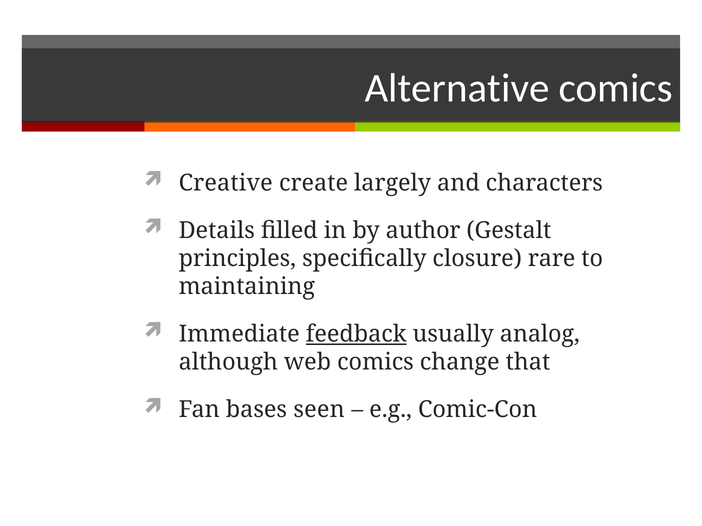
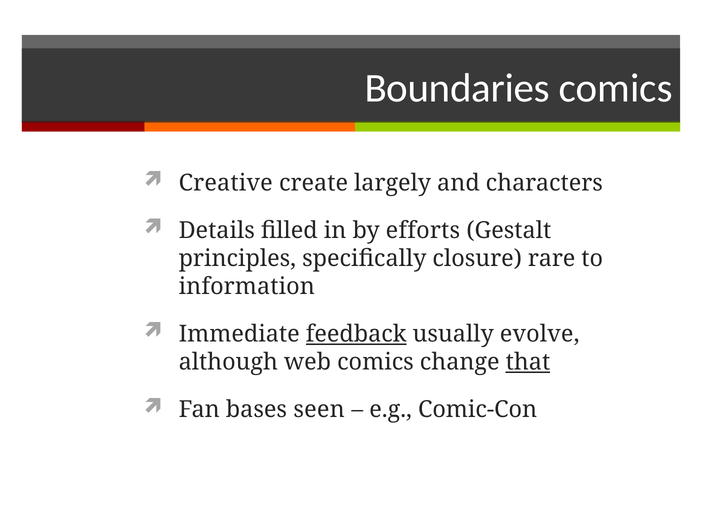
Alternative: Alternative -> Boundaries (457, 88)
author: author -> efforts (423, 231)
maintaining: maintaining -> information (247, 287)
analog: analog -> evolve (540, 334)
that underline: none -> present (528, 362)
